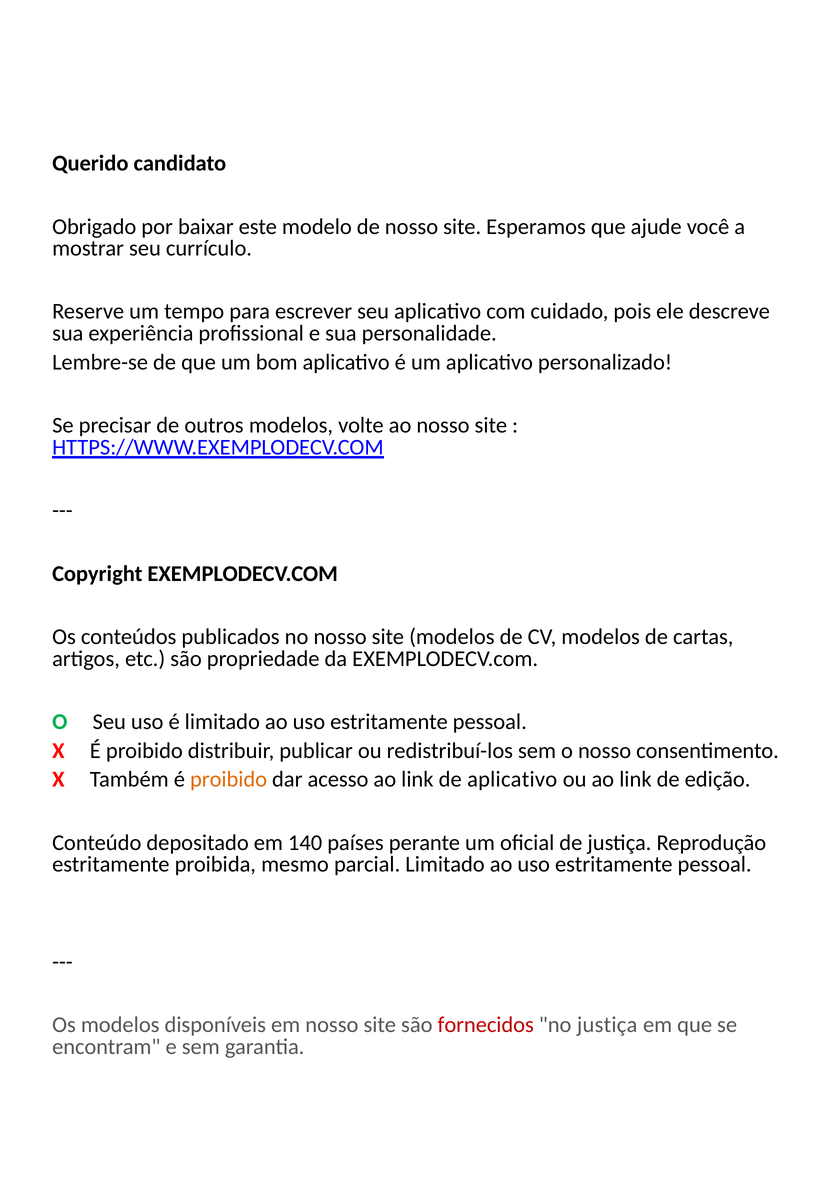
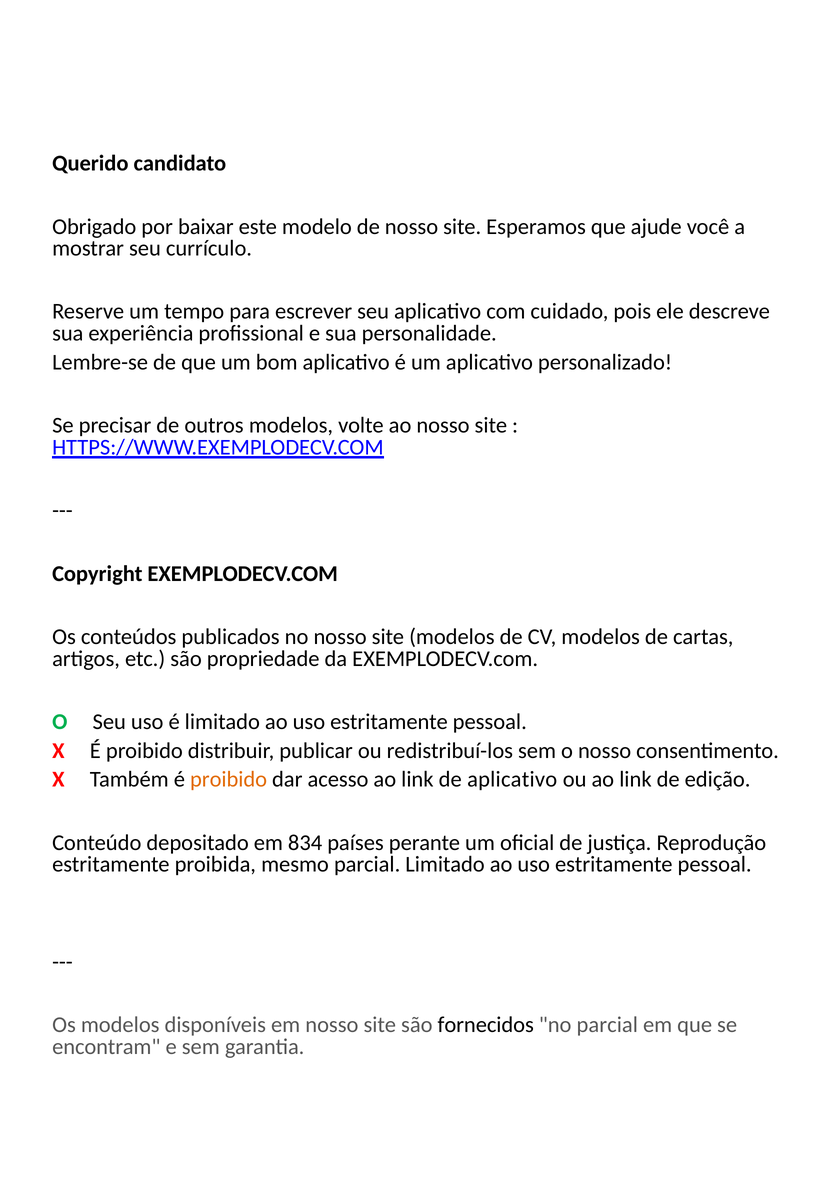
140: 140 -> 834 (305, 842)
fornecidos colour: red -> black (486, 1024)
no justiça: justiça -> parcial (607, 1024)
